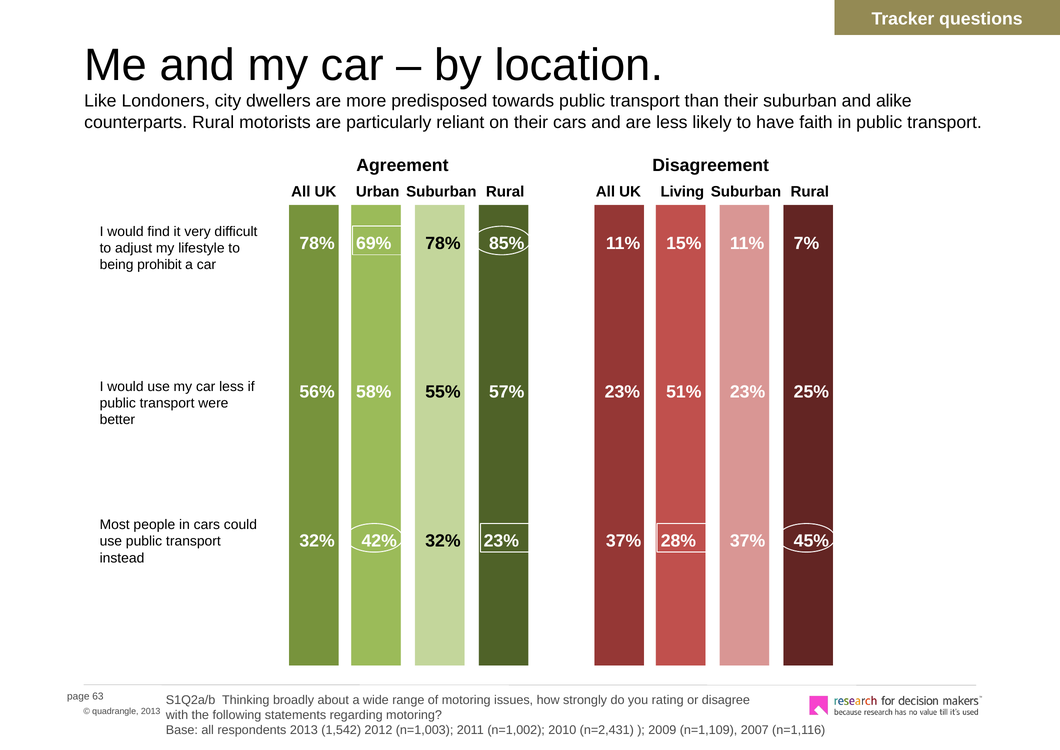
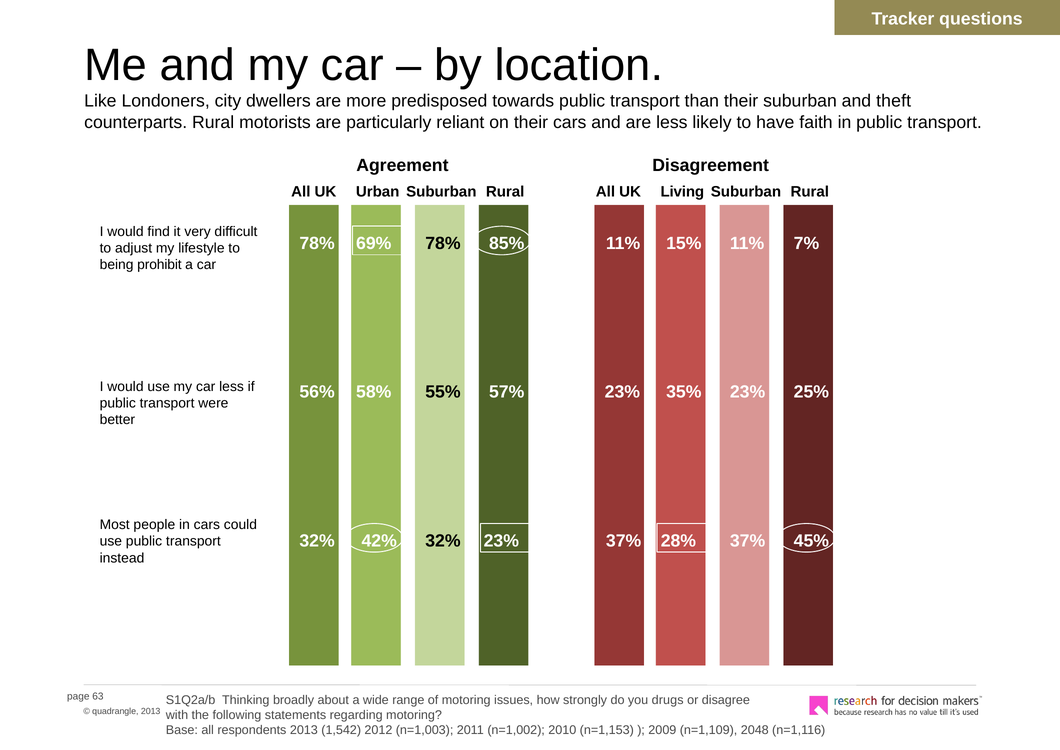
alike: alike -> theft (894, 101)
51%: 51% -> 35% (684, 392)
rating: rating -> drugs (668, 700)
n=2,431: n=2,431 -> n=1,153 (607, 730)
2007: 2007 -> 2048 (755, 730)
